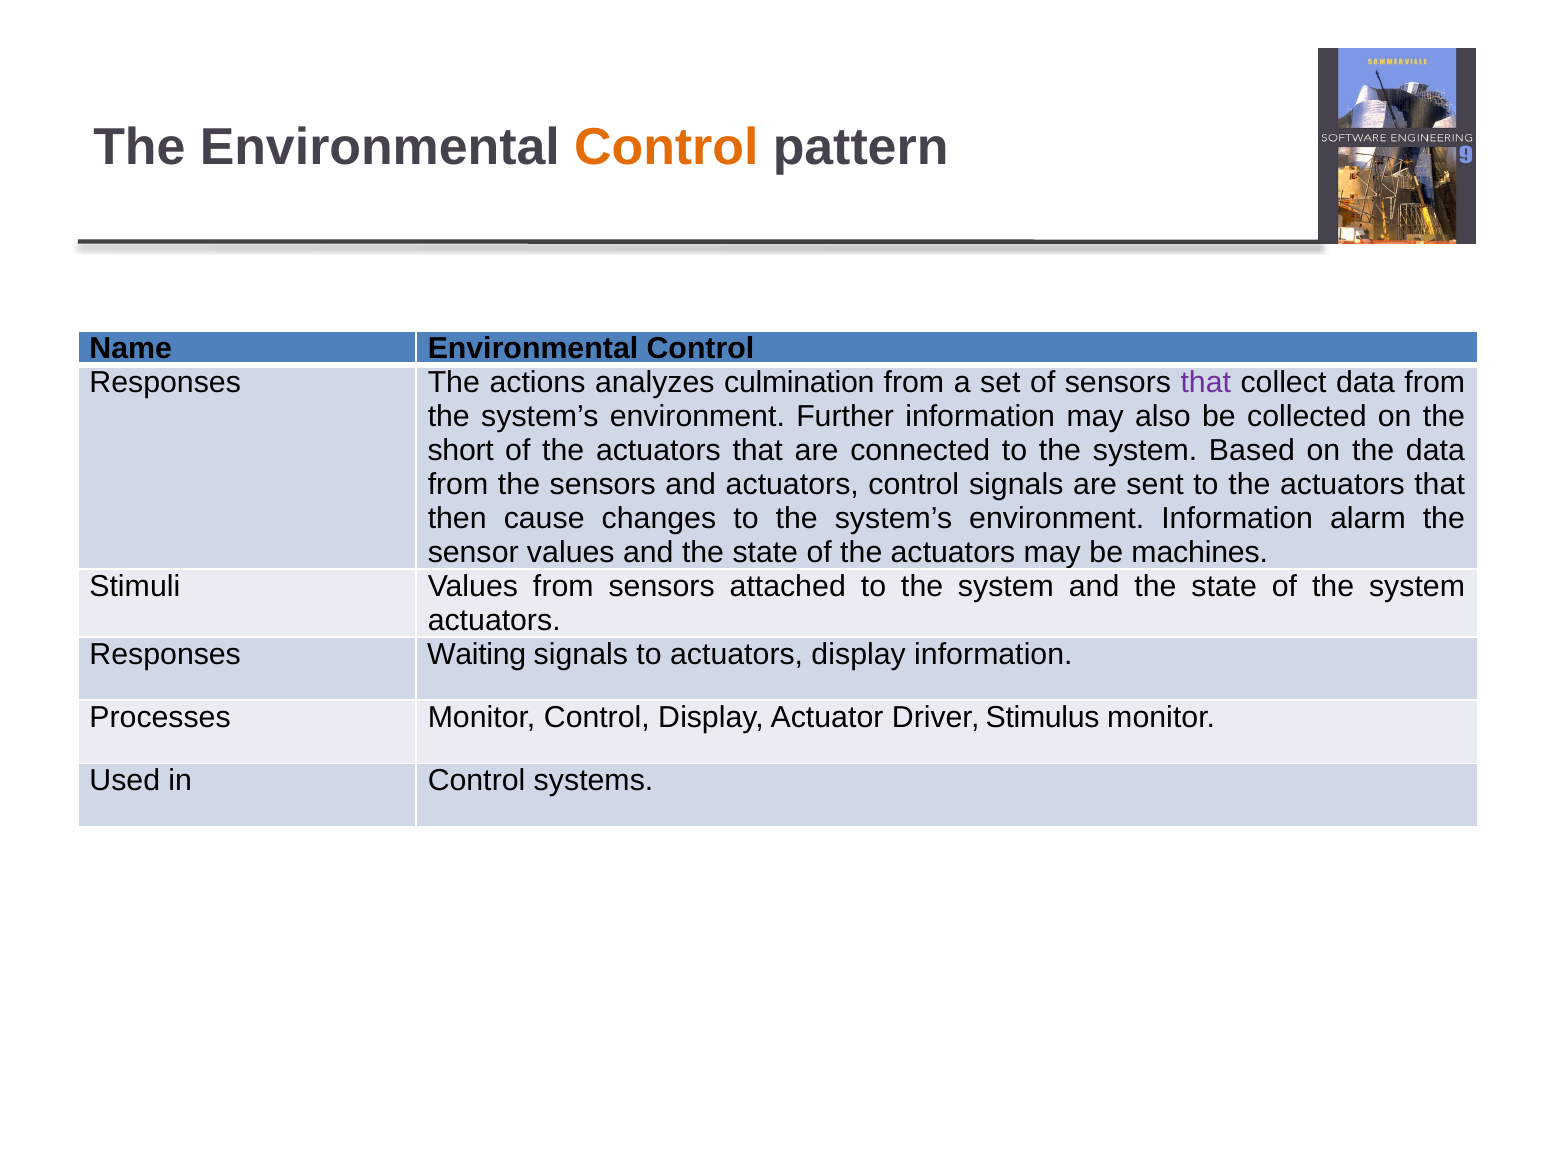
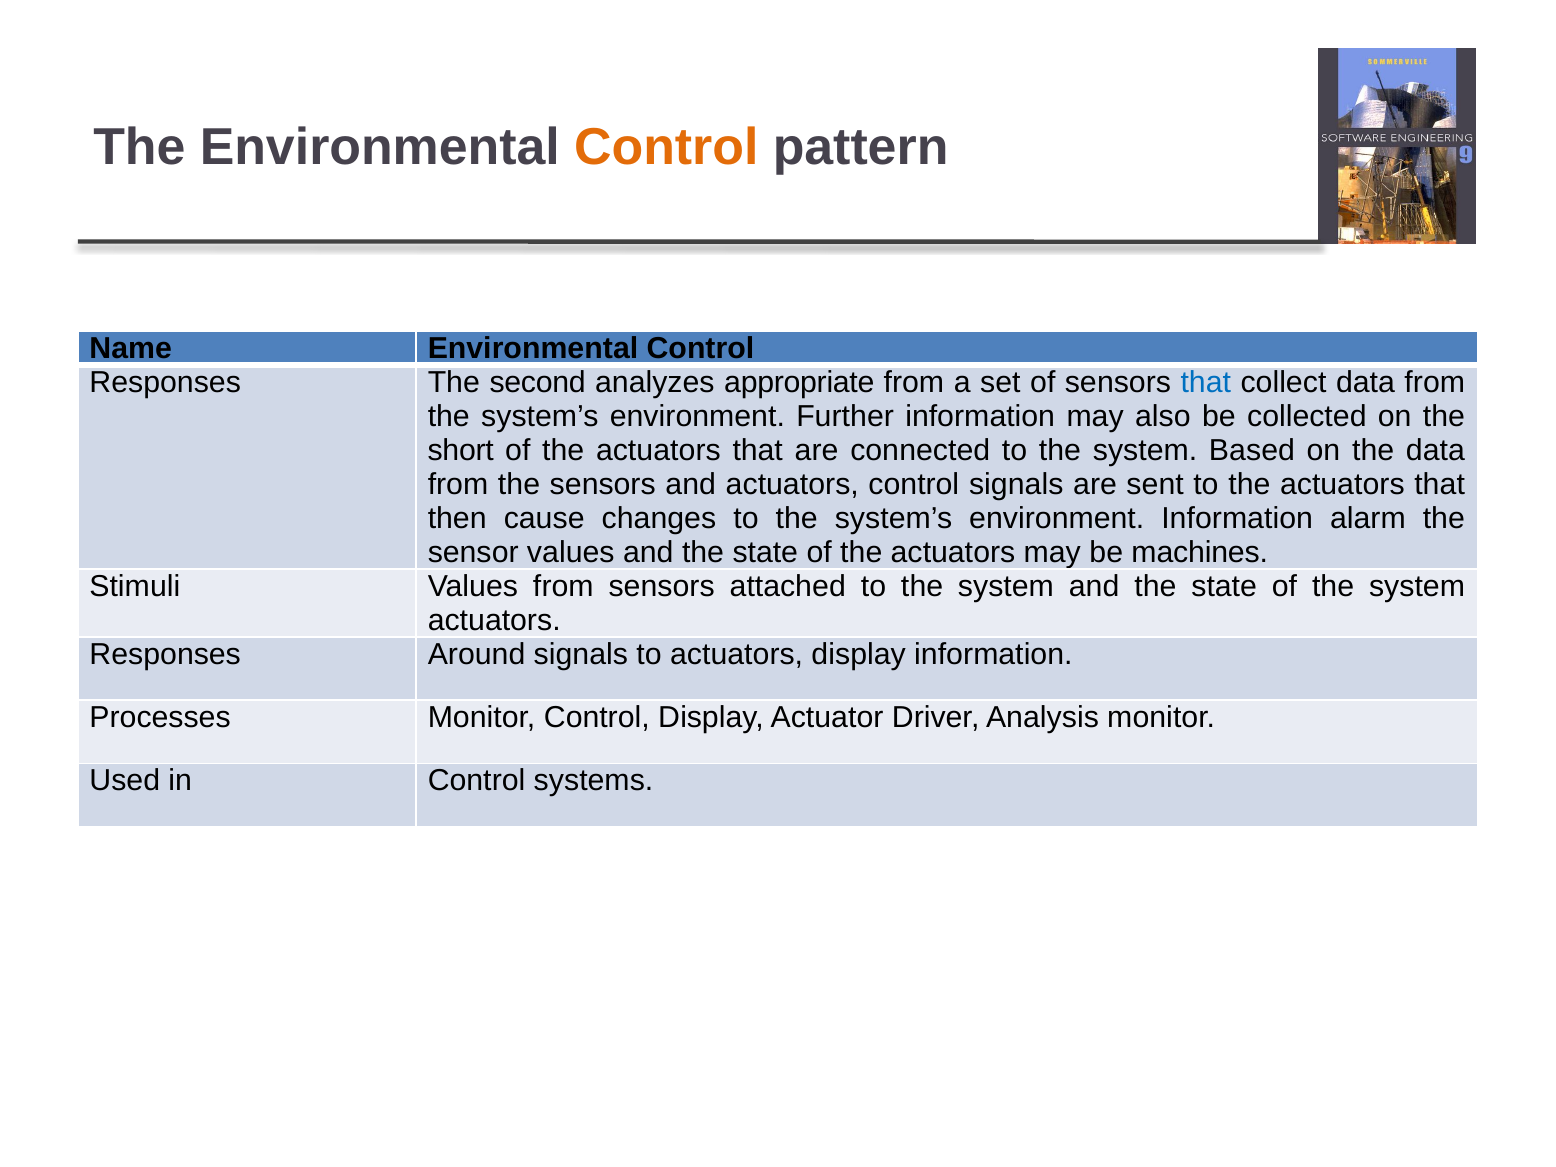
actions: actions -> second (538, 383)
culmination: culmination -> appropriate (799, 383)
that colour: purple -> blue (1206, 383)
Waiting: Waiting -> Around (477, 655)
Stimulus: Stimulus -> Analysis (1042, 718)
